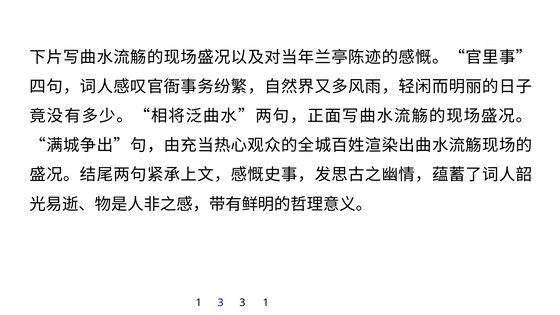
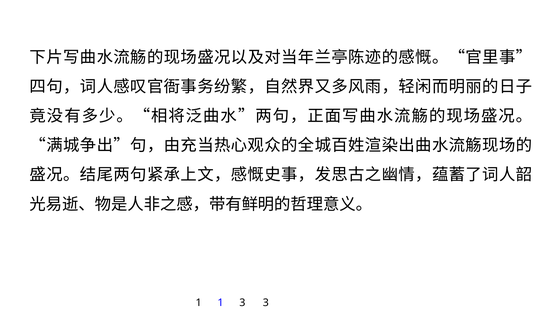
1 3: 3 -> 1 (221, 303)
3 1: 1 -> 3 (266, 303)
